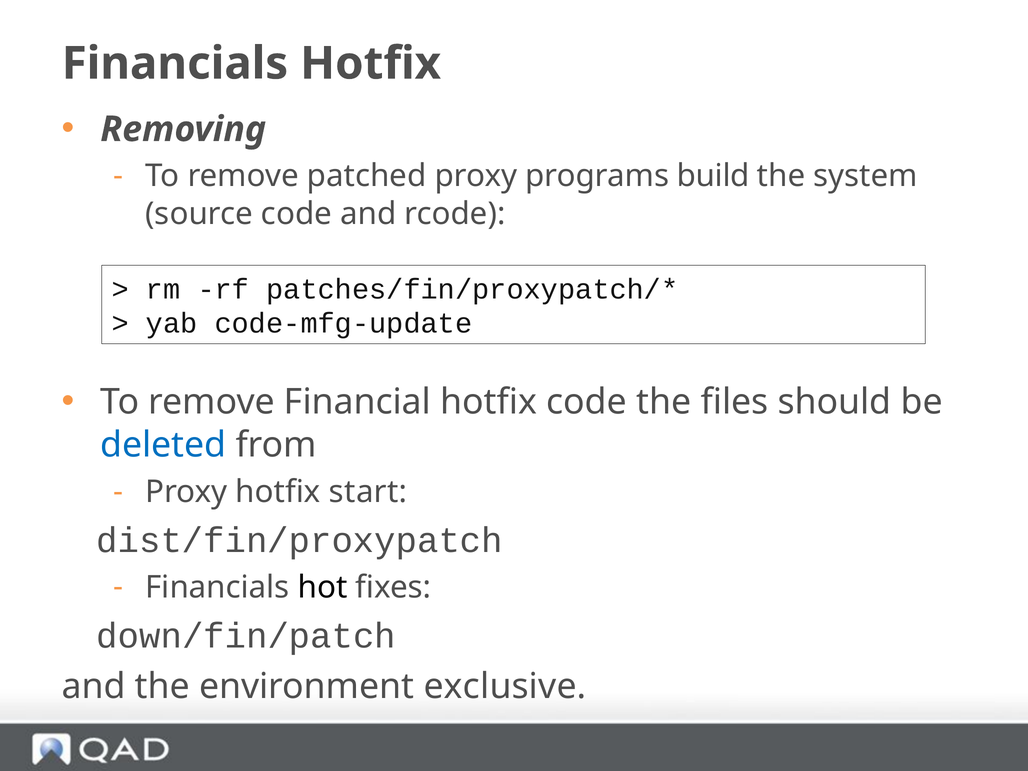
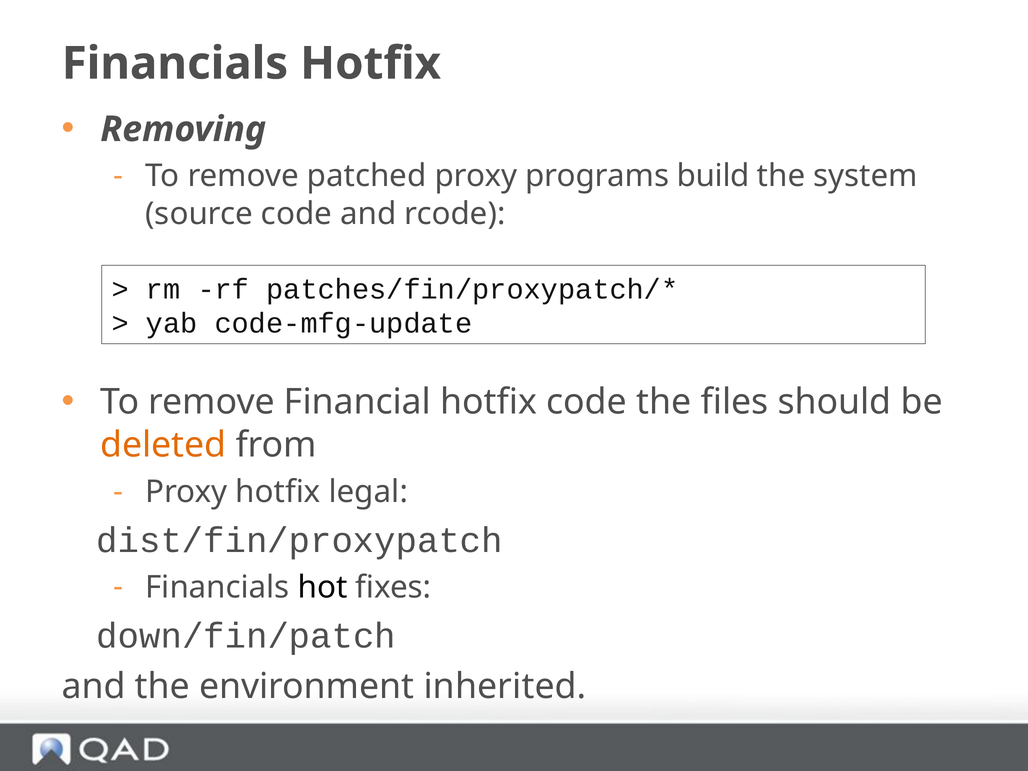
deleted colour: blue -> orange (163, 445)
start: start -> legal (368, 492)
exclusive: exclusive -> inherited (505, 687)
